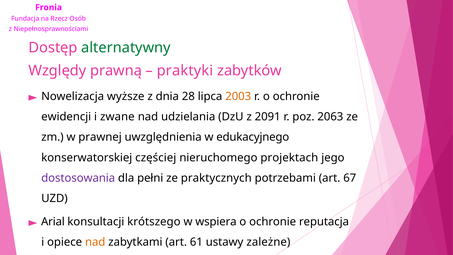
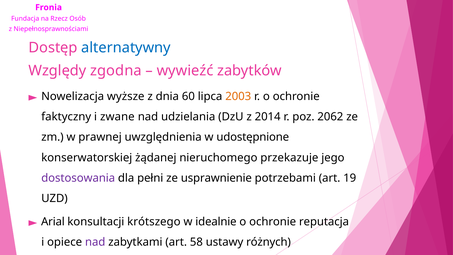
alternatywny colour: green -> blue (126, 48)
prawną: prawną -> zgodna (116, 71)
praktyki: praktyki -> wywieźć (185, 71)
28: 28 -> 60 (188, 96)
ewidencji: ewidencji -> faktyczny (66, 117)
2091: 2091 -> 2014 (268, 117)
2063: 2063 -> 2062 (330, 117)
edukacyjnego: edukacyjnego -> udostępnione (253, 137)
częściej: częściej -> żądanej (156, 158)
projektach: projektach -> przekazuje (289, 158)
praktycznych: praktycznych -> usprawnienie (216, 178)
67: 67 -> 19 (350, 178)
wspiera: wspiera -> idealnie (216, 222)
nad colour: orange -> purple (95, 242)
61: 61 -> 58 (196, 242)
zależne: zależne -> różnych (269, 242)
